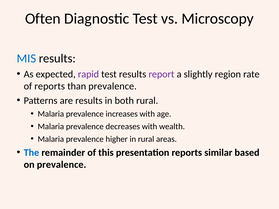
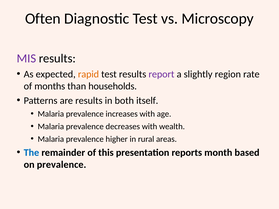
MIS colour: blue -> purple (26, 59)
rapid colour: purple -> orange (88, 74)
of reports: reports -> months (50, 86)
than prevalence: prevalence -> households (113, 86)
both rural: rural -> itself (147, 101)
similar: similar -> month (218, 153)
